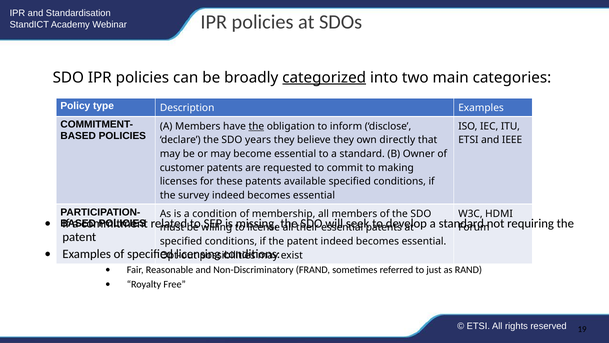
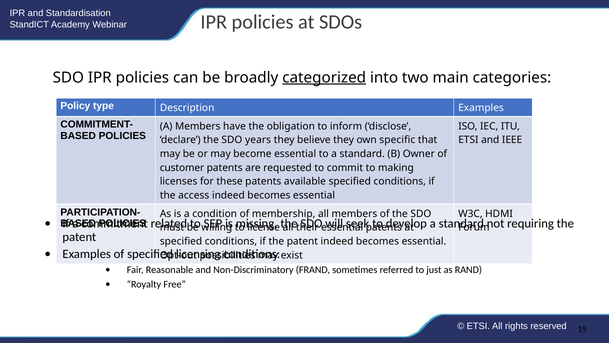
the underline: present -> none (256, 126)
directly: directly -> specific (397, 140)
survey: survey -> access (194, 195)
